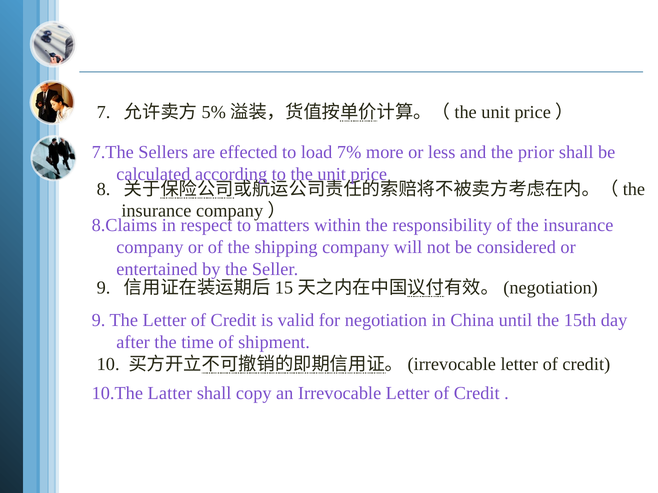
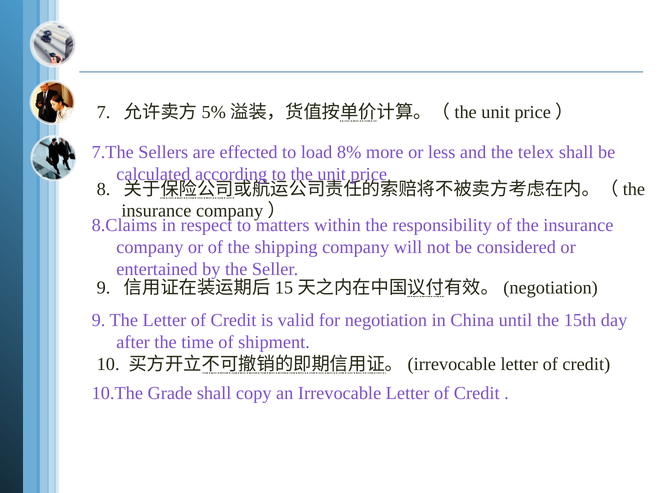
7%: 7% -> 8% (349, 152)
prior: prior -> telex (536, 152)
Latter: Latter -> Grade (170, 394)
